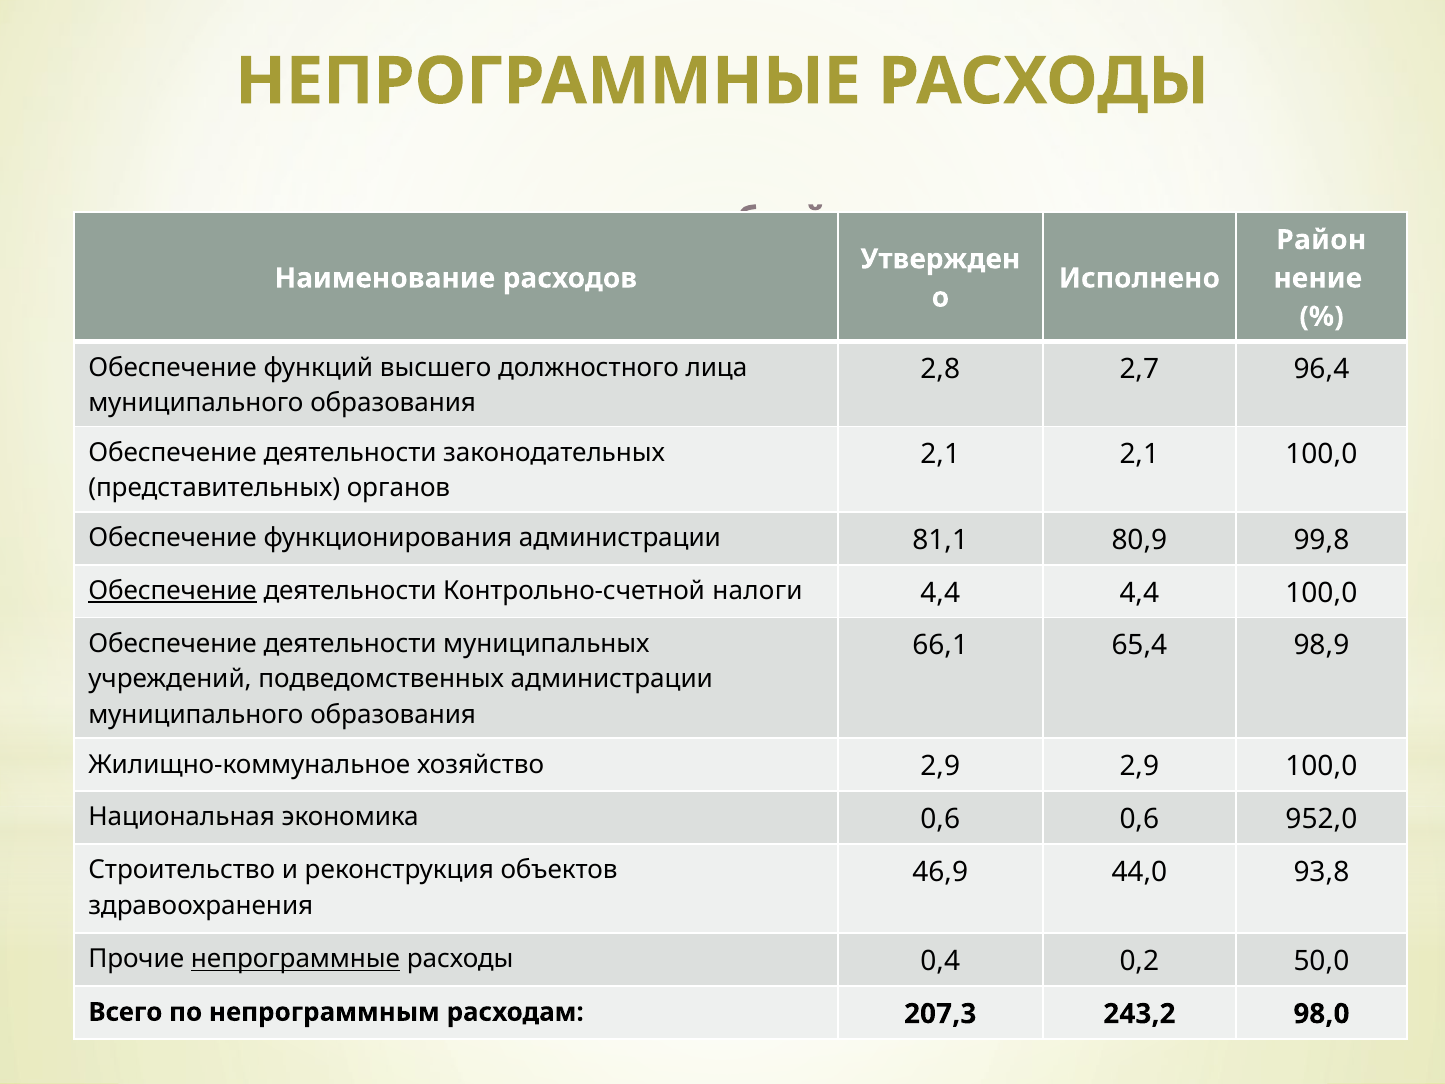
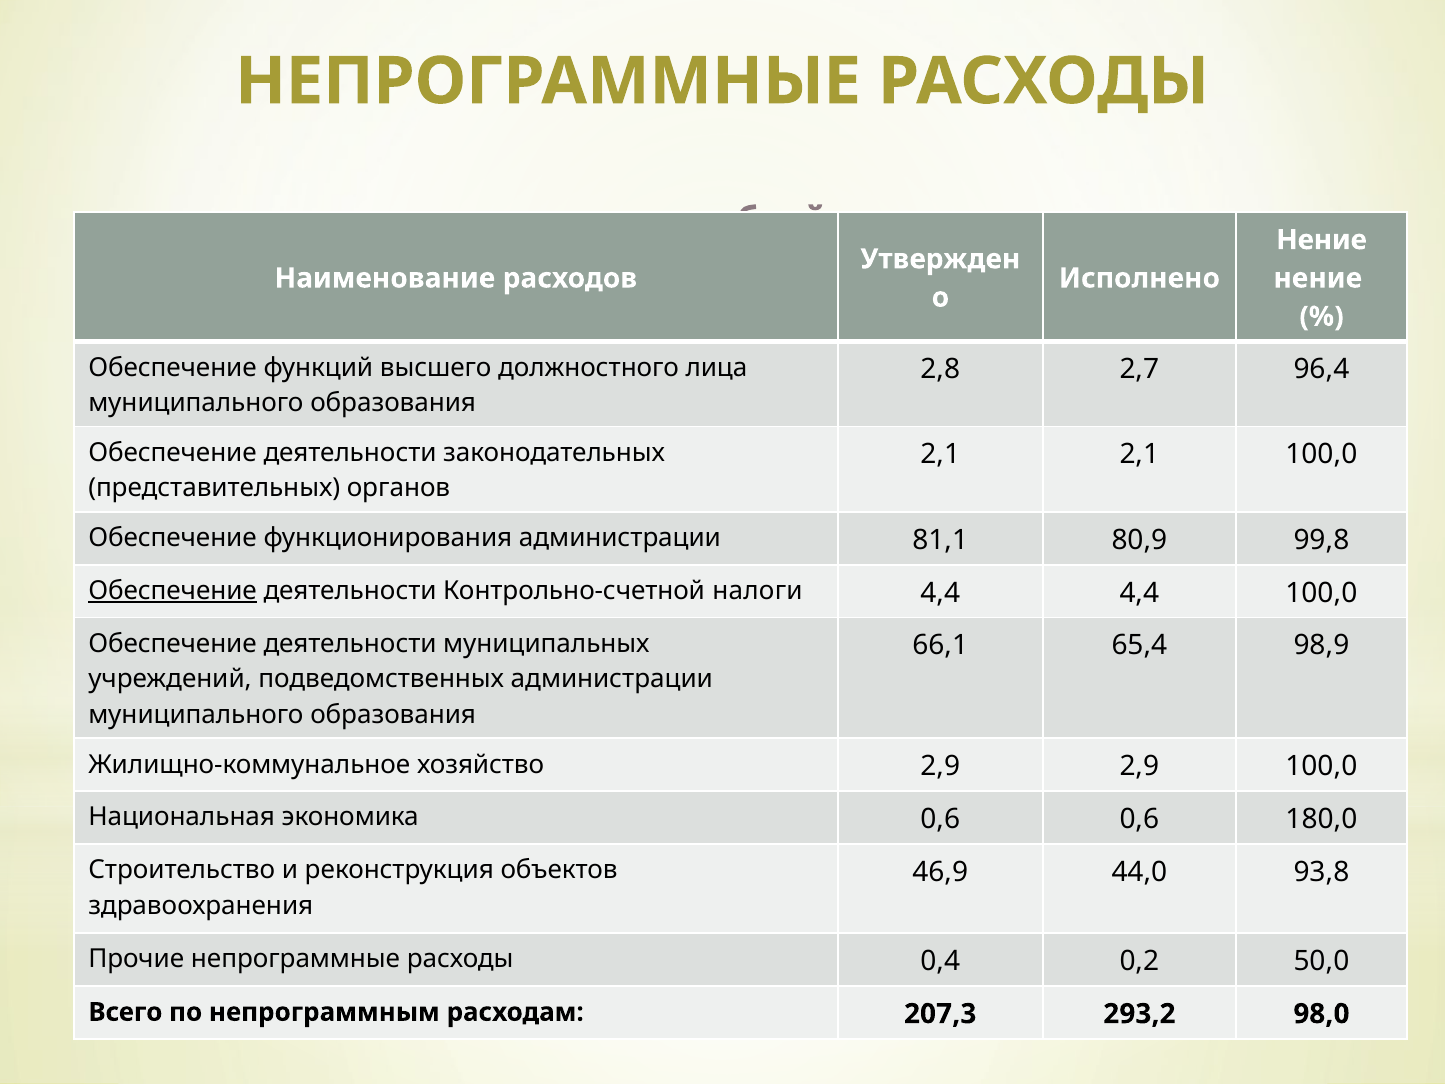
Район: Район -> Нение (1322, 240)
952,0: 952,0 -> 180,0 (1321, 819)
непрограммные underline: present -> none (296, 959)
243,2: 243,2 -> 293,2 (1139, 1014)
